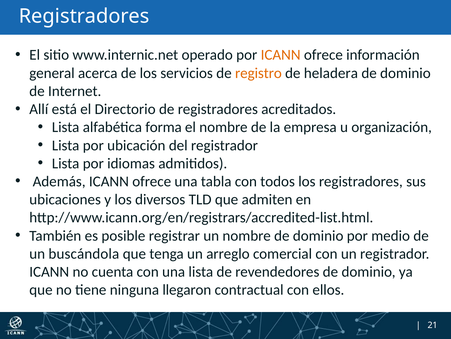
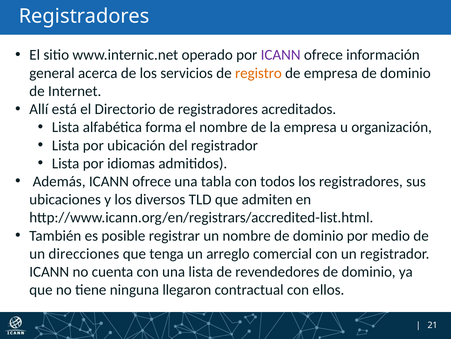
ICANN colour: orange -> purple (281, 55)
de heladera: heladera -> empresa (331, 73)
buscándola: buscándola -> direcciones (84, 253)
